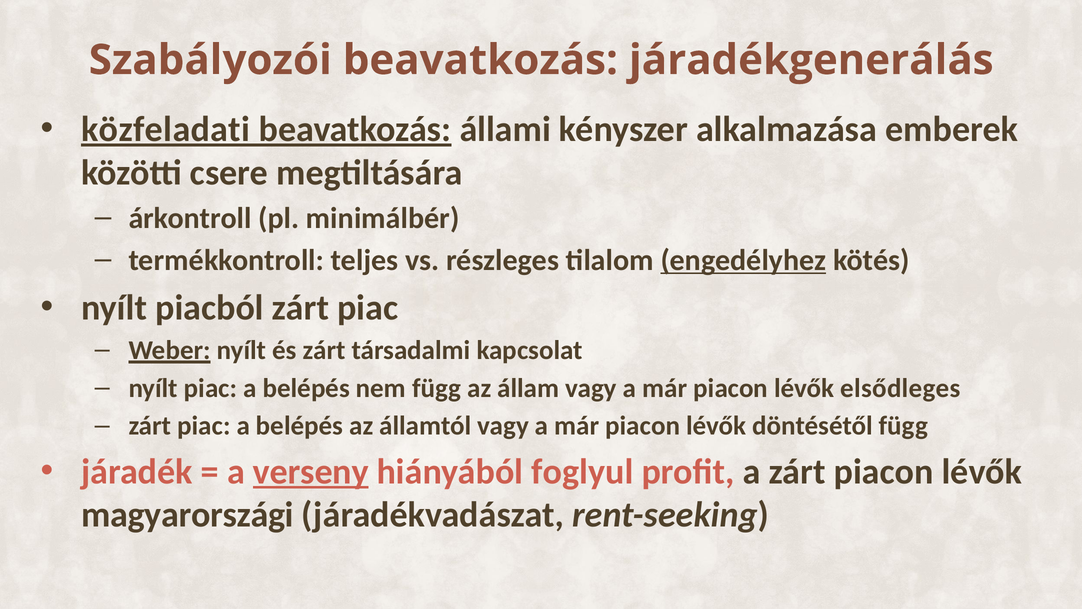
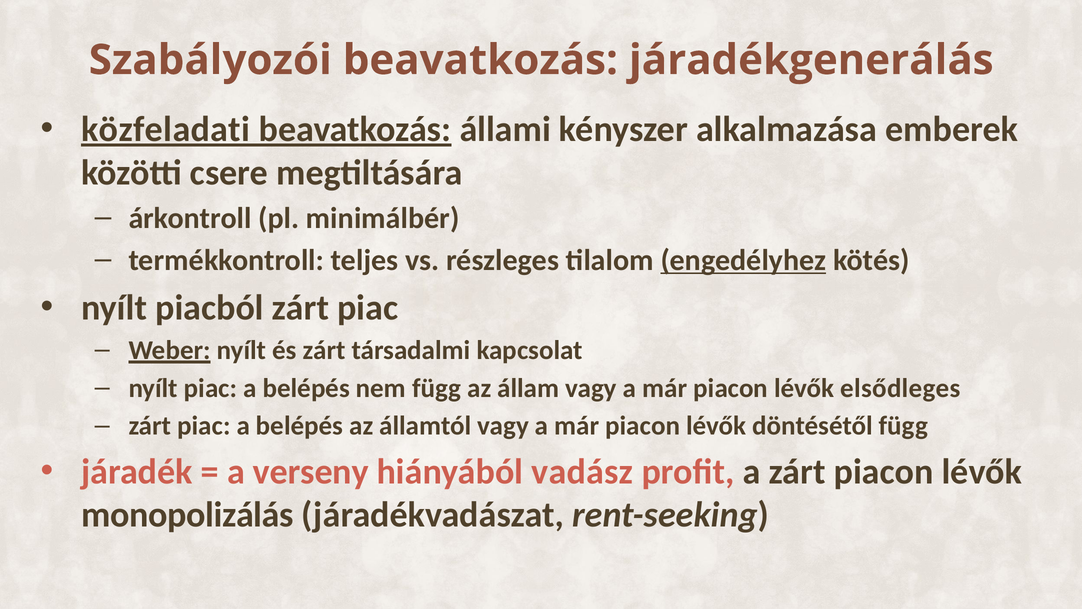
verseny underline: present -> none (311, 472)
foglyul: foglyul -> vadász (582, 472)
magyarországi: magyarországi -> monopolizálás (187, 515)
